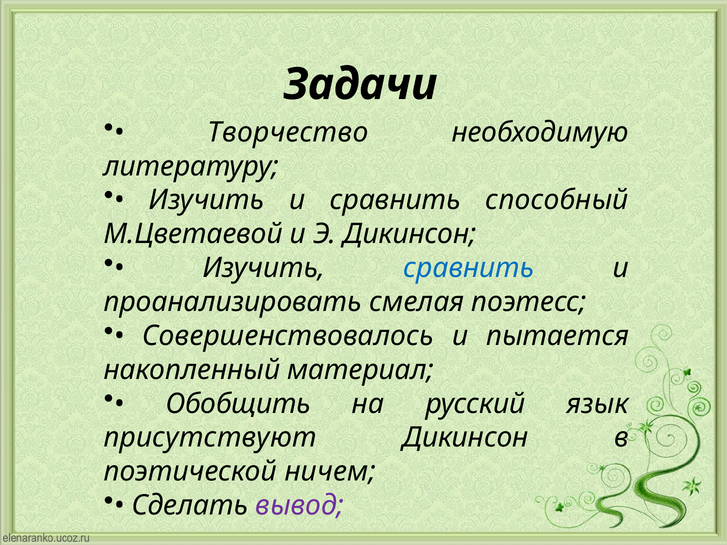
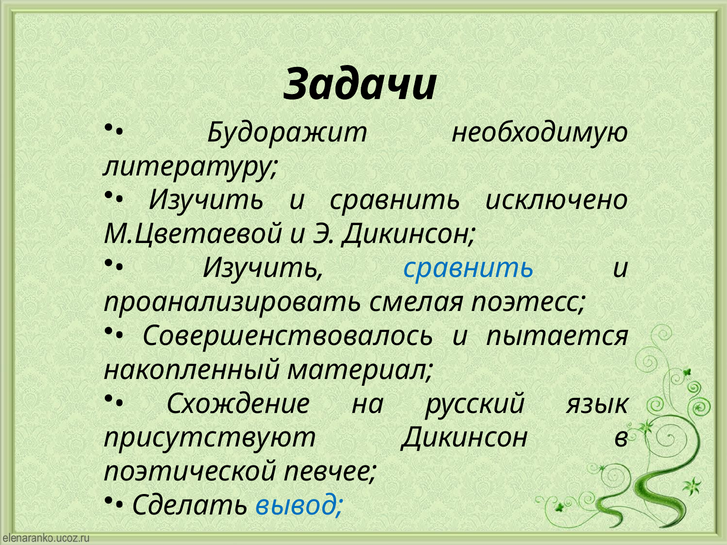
Творчество: Творчество -> Будоражит (288, 132)
способный: способный -> исключено (557, 200)
Обобщить: Обобщить -> Схождение (238, 404)
ничем: ничем -> певчее (331, 472)
вывод colour: purple -> blue (300, 506)
